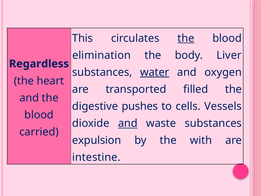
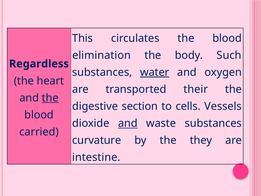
the underline: present -> none (186, 38)
Liver: Liver -> Such (229, 55)
filled: filled -> their (196, 89)
the underline: none -> present (50, 98)
pushes: pushes -> section (140, 106)
expulsion: expulsion -> curvature (97, 140)
with: with -> they (201, 140)
